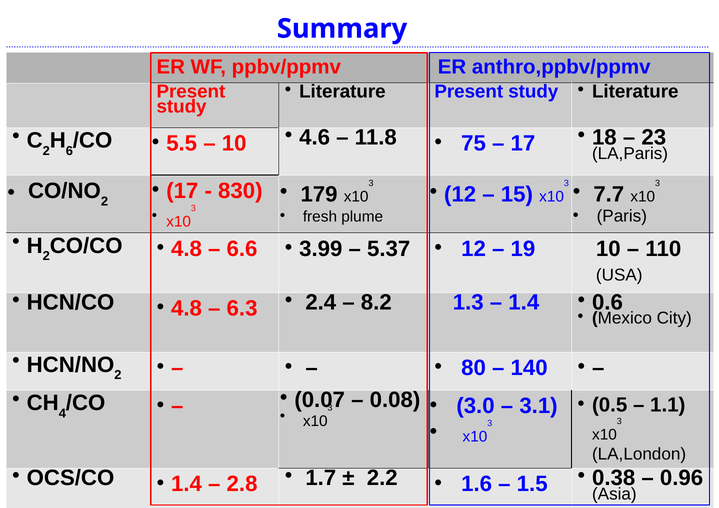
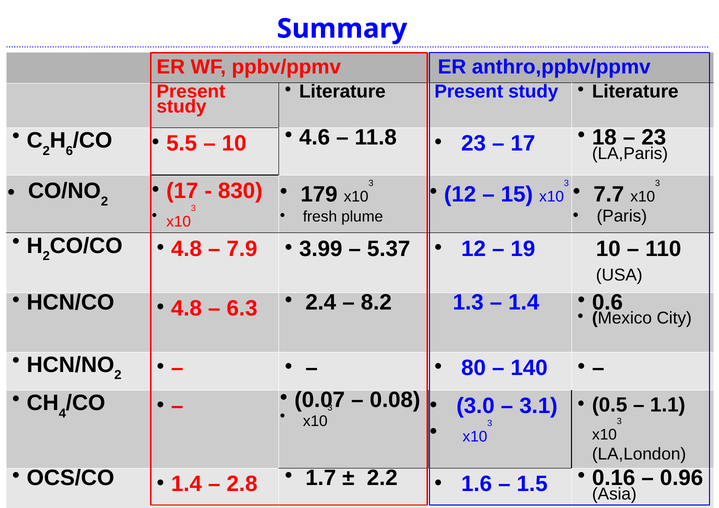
75: 75 -> 23 (474, 144)
6.6: 6.6 -> 7.9 (242, 249)
0.38: 0.38 -> 0.16 (614, 479)
